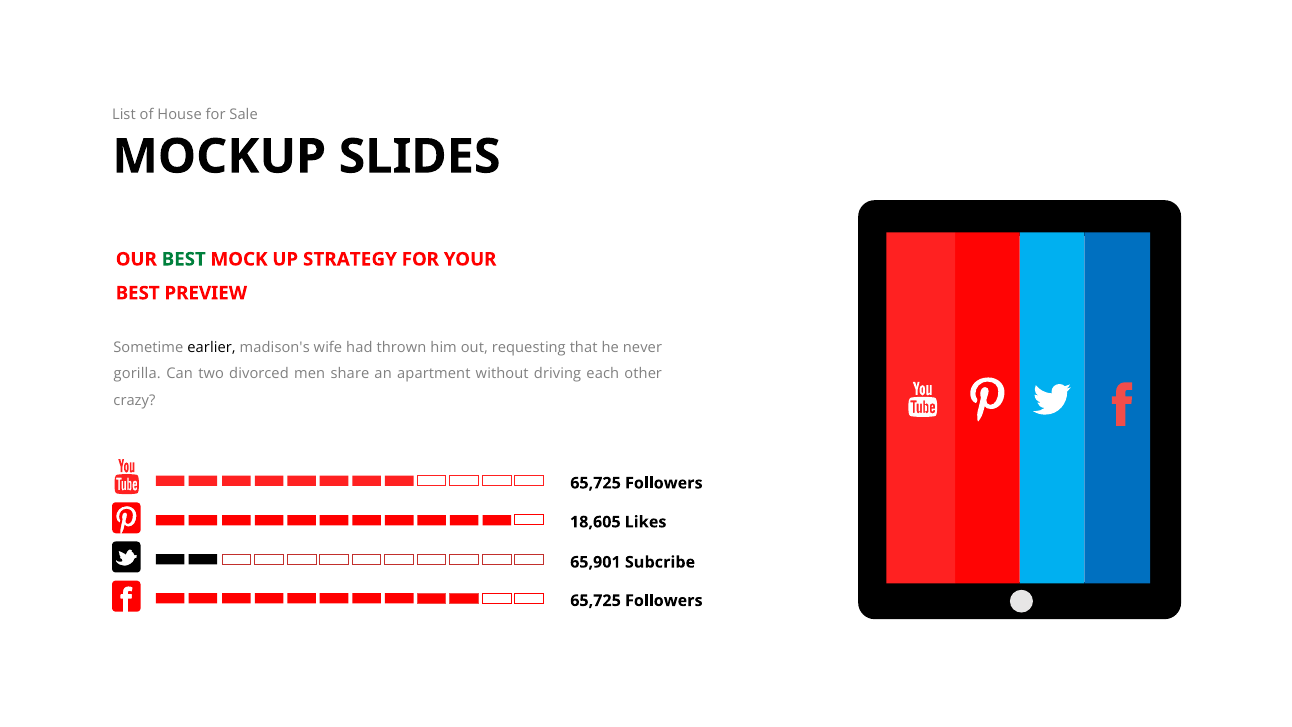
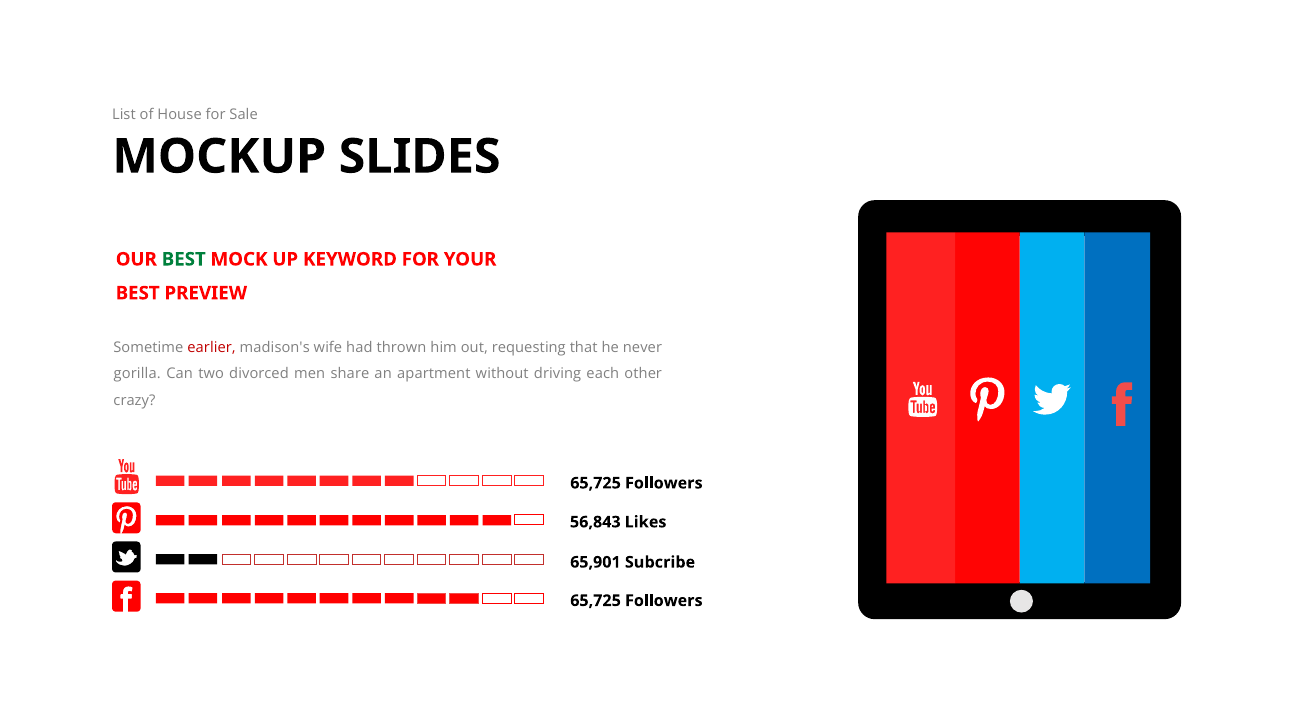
STRATEGY: STRATEGY -> KEYWORD (350, 259)
earlier colour: black -> red (212, 347)
18,605: 18,605 -> 56,843 (595, 522)
